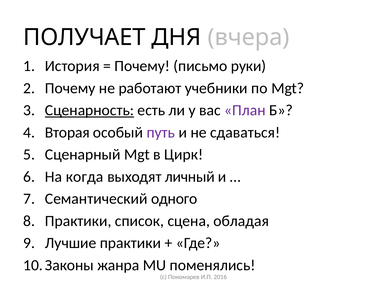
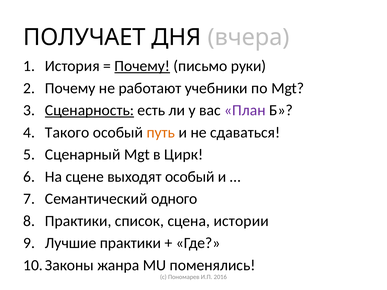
Почему underline: none -> present (142, 66)
Вторая: Вторая -> Такого (67, 133)
путь colour: purple -> orange (161, 133)
когда: когда -> сцене (85, 177)
выходят личный: личный -> особый (190, 177)
обладая: обладая -> истории (241, 221)
